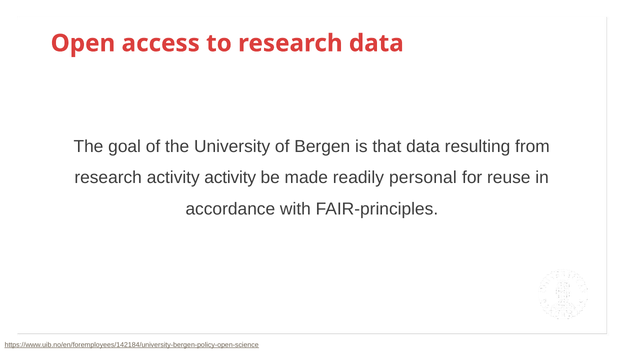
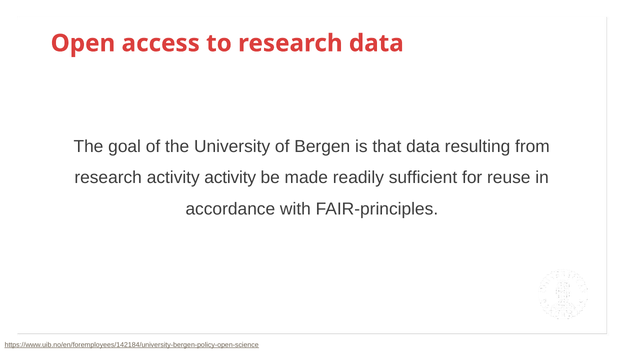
personal: personal -> sufficient (423, 178)
